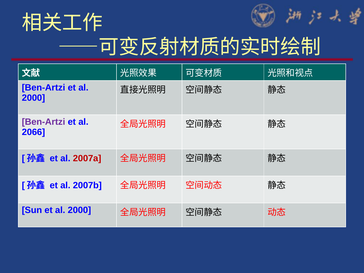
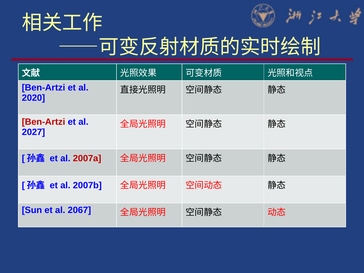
2000: 2000 -> 2020 (33, 98)
Ben-Artzi colour: purple -> red (44, 122)
2066: 2066 -> 2027 (33, 132)
Sun et al 2000: 2000 -> 2067 (79, 210)
